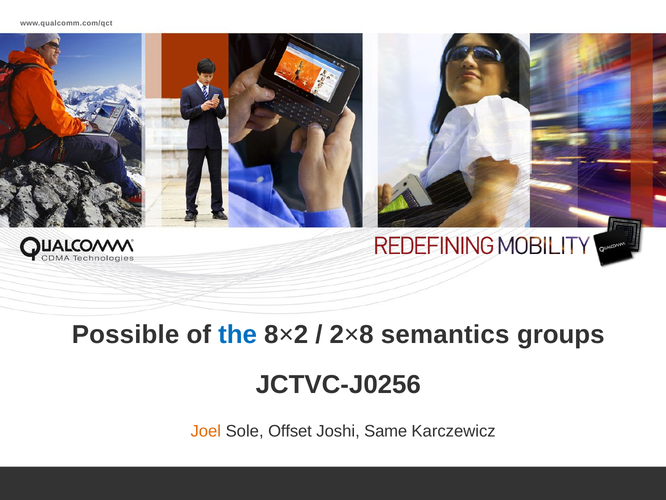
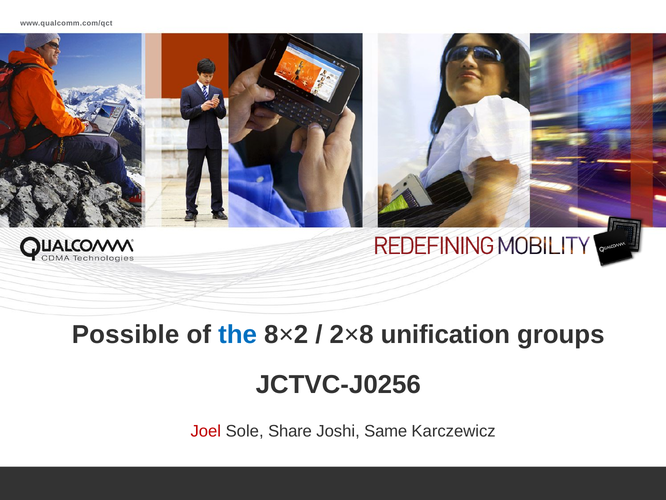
semantics: semantics -> unification (445, 335)
Joel colour: orange -> red (206, 431)
Offset: Offset -> Share (290, 431)
